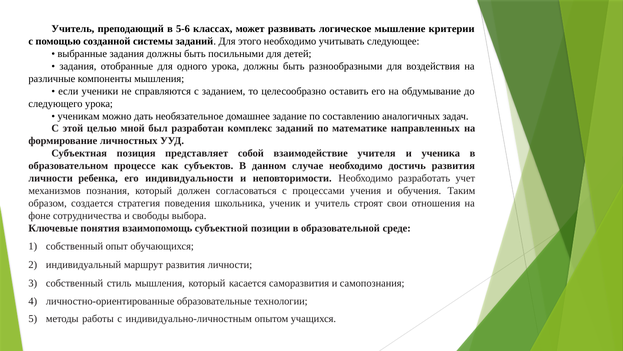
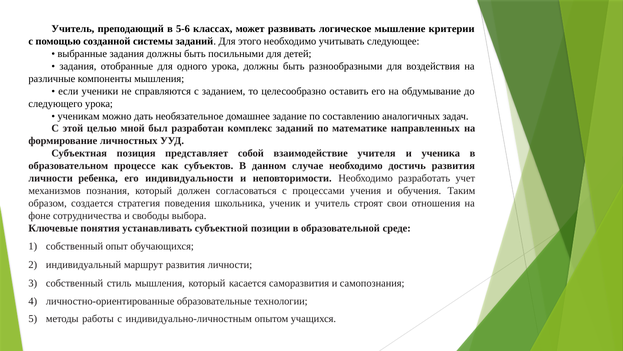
взаимопомощь: взаимопомощь -> устанавливать (157, 228)
